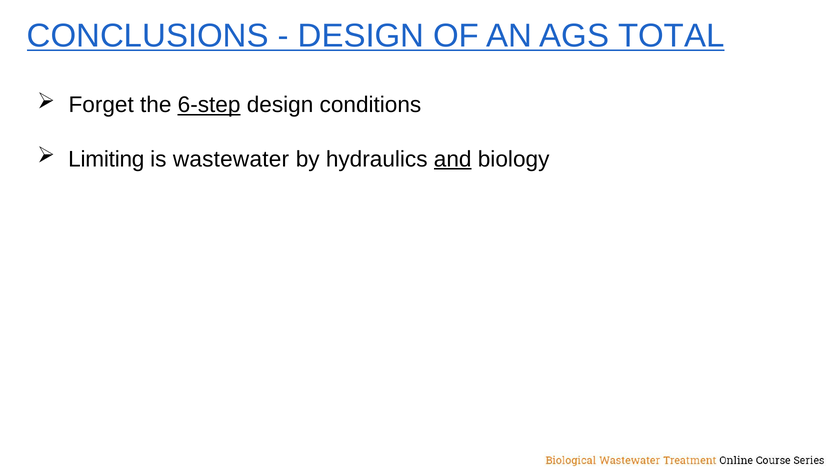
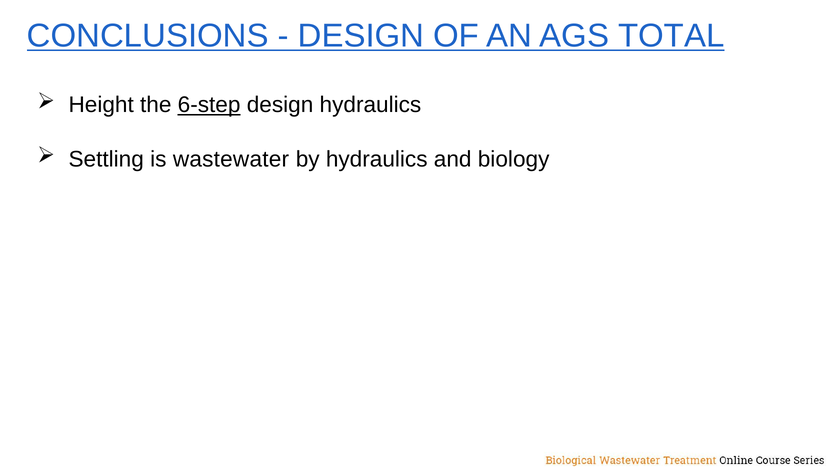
Forget: Forget -> Height (101, 105)
design conditions: conditions -> hydraulics (370, 105)
Limiting: Limiting -> Settling (106, 159)
and underline: present -> none (453, 159)
